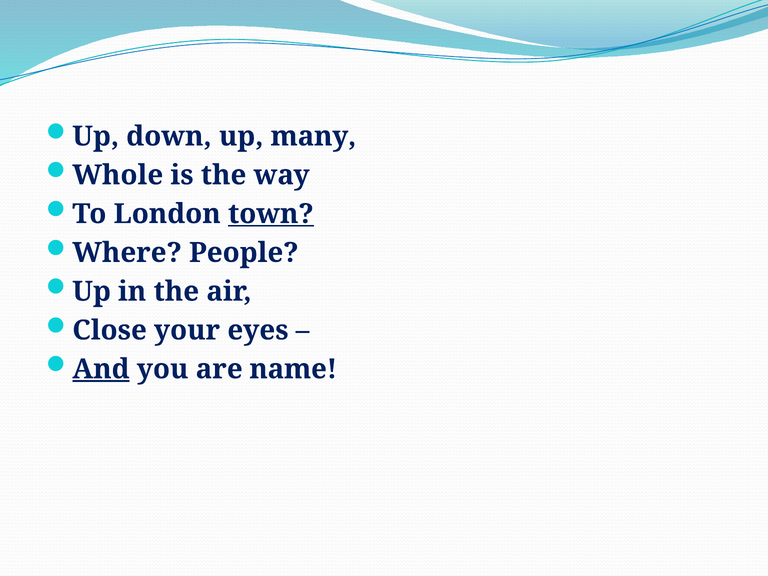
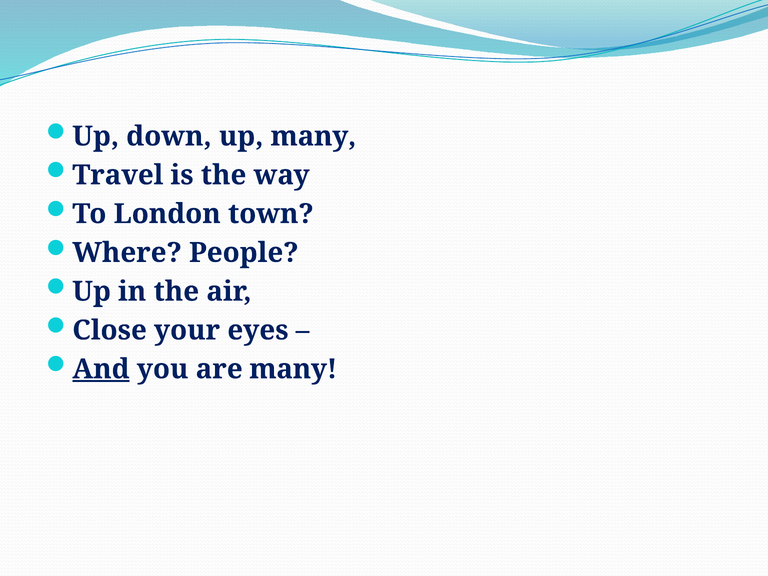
Whole: Whole -> Travel (118, 175)
town underline: present -> none (271, 214)
are name: name -> many (293, 369)
